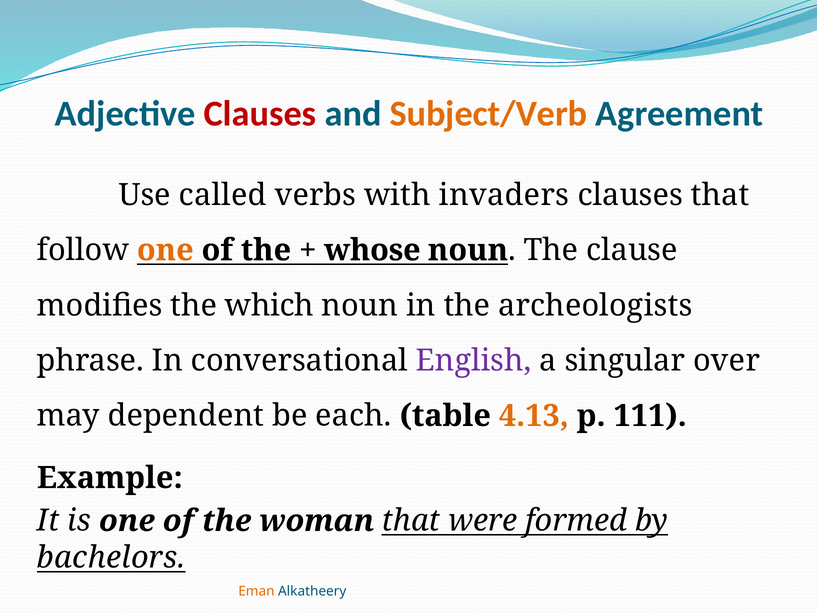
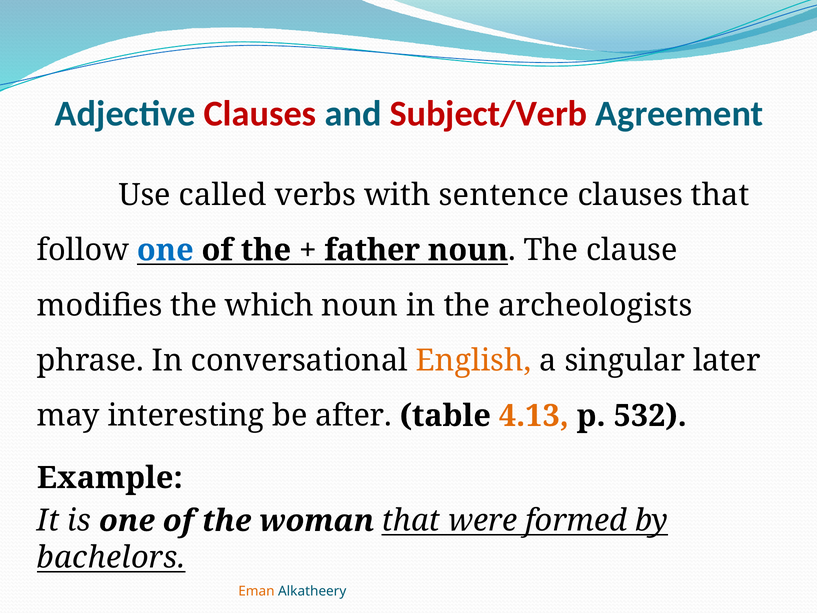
Subject/Verb colour: orange -> red (489, 114)
invaders: invaders -> sentence (504, 195)
one colour: orange -> blue (165, 250)
whose: whose -> father (372, 250)
English colour: purple -> orange (474, 360)
over: over -> later (727, 360)
dependent: dependent -> interesting (186, 416)
each: each -> after (354, 416)
111: 111 -> 532 (650, 416)
